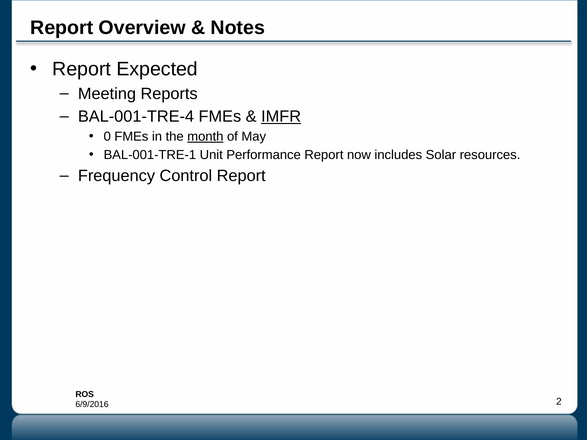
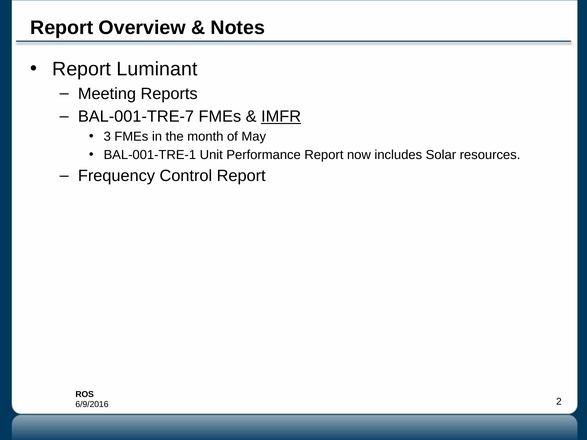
Expected: Expected -> Luminant (157, 69)
BAL-001-TRE-4: BAL-001-TRE-4 -> BAL-001-TRE-7 (136, 117)
0: 0 -> 3 (107, 137)
month underline: present -> none (205, 137)
